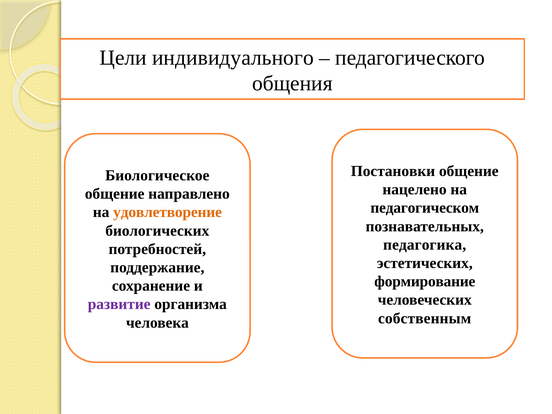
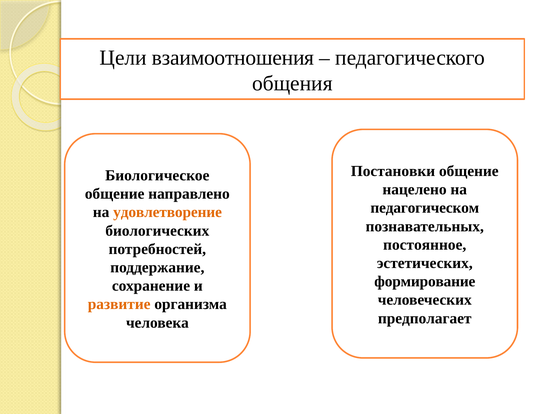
индивидуального: индивидуального -> взаимоотношения (233, 58)
педагогика: педагогика -> постоянное (425, 245)
развитие colour: purple -> orange (119, 304)
собственным: собственным -> предполагает (425, 318)
